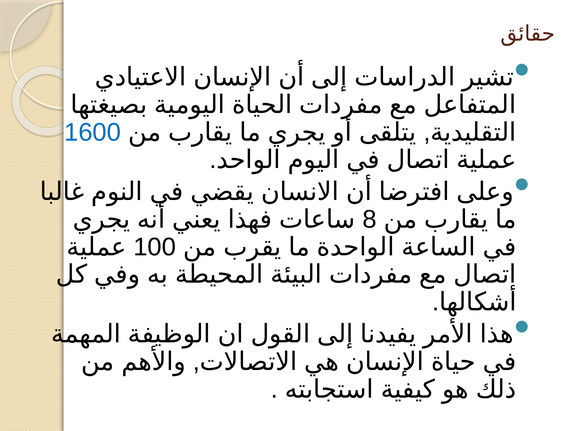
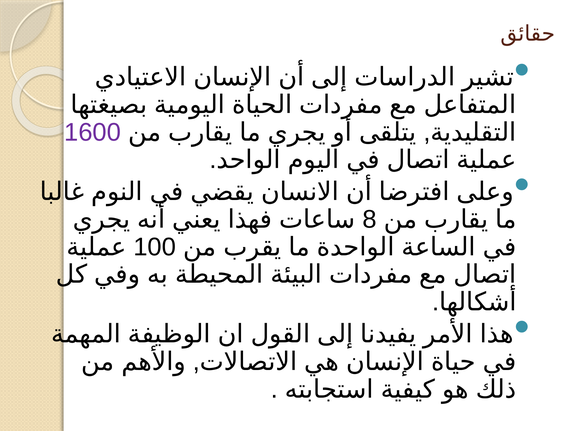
1600 colour: blue -> purple (93, 132)
